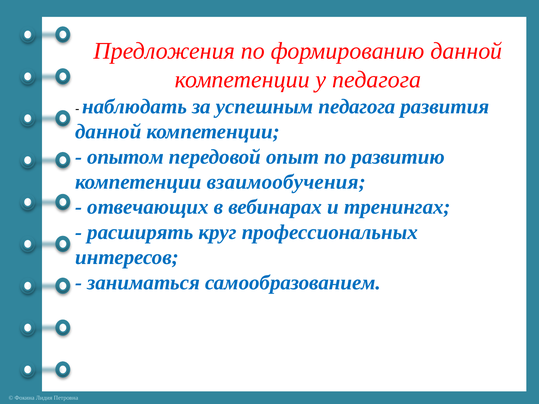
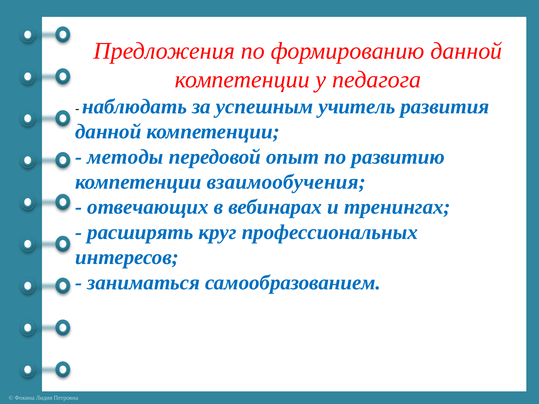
успешным педагога: педагога -> учитель (357, 107)
опытом: опытом -> методы (125, 157)
